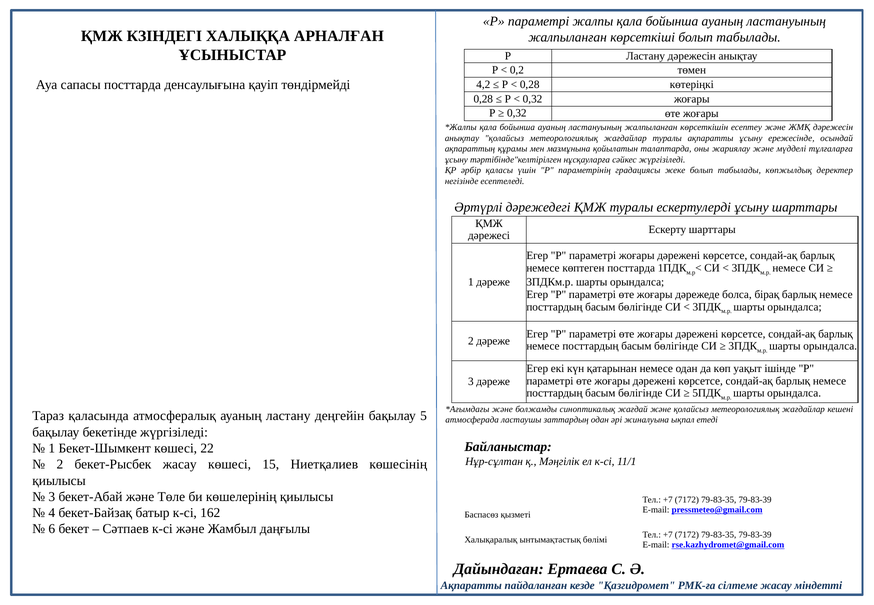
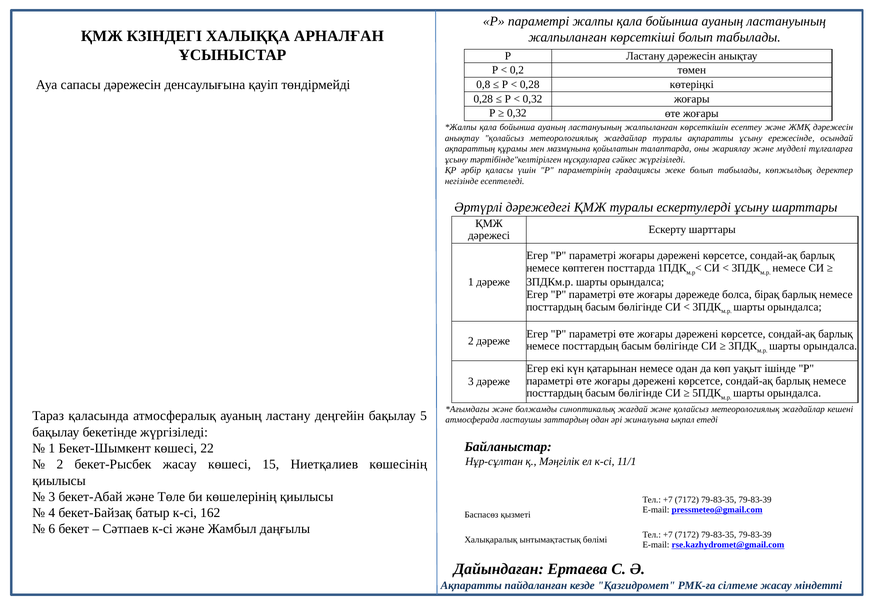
сапасы посттарда: посттарда -> дәрежесін (133, 85)
4,2: 4,2 -> 0,8 (483, 84)
